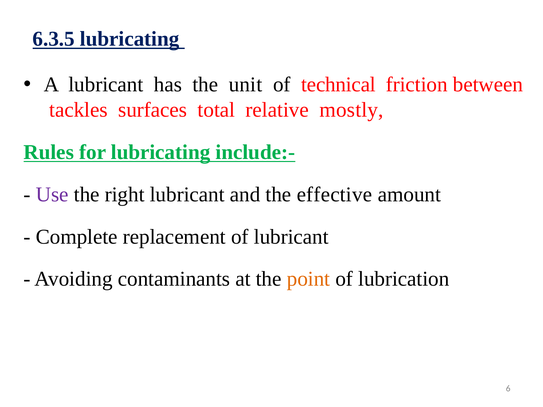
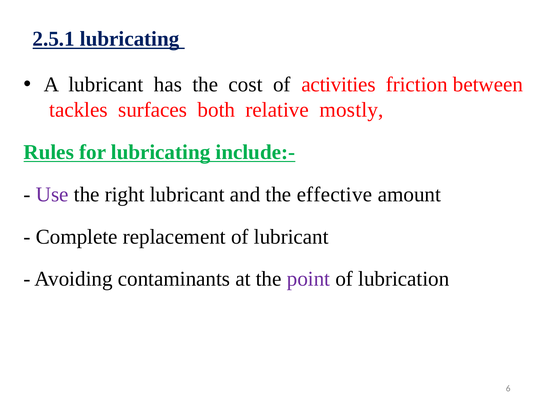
6.3.5: 6.3.5 -> 2.5.1 (54, 39)
unit: unit -> cost (246, 85)
technical: technical -> activities (338, 85)
total: total -> both (216, 110)
point colour: orange -> purple (309, 279)
